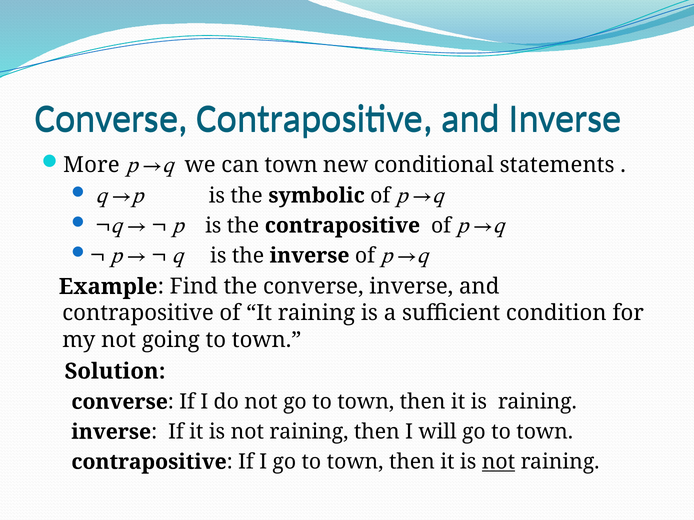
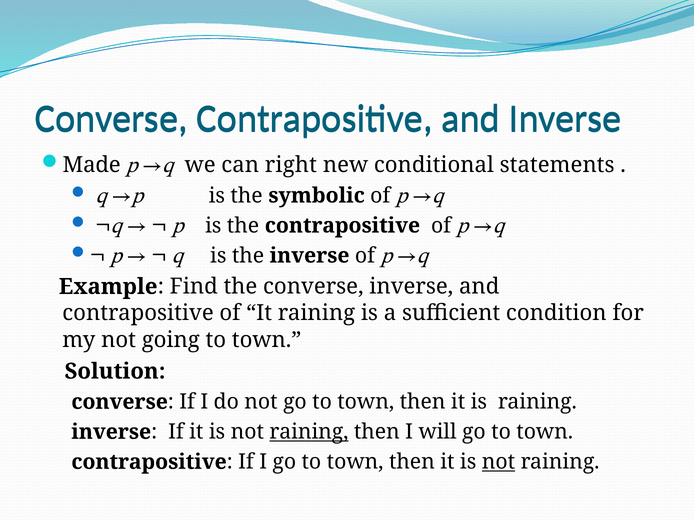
More: More -> Made (92, 165)
can town: town -> right (291, 165)
raining underline: none -> present (309, 432)
